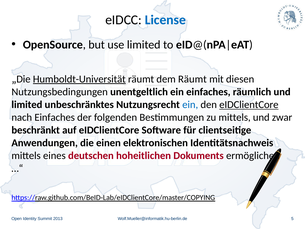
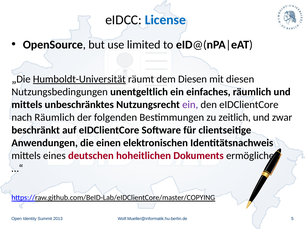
dem Räumt: Räumt -> Diesen (192, 79)
limited: limited -> mittels (27, 105)
ein colour: blue -> purple (190, 105)
eIDClientCore underline: present -> none (249, 105)
nach Einfaches: Einfaches -> Räumlich (55, 117)
zu mittels: mittels -> zeitlich (235, 117)
